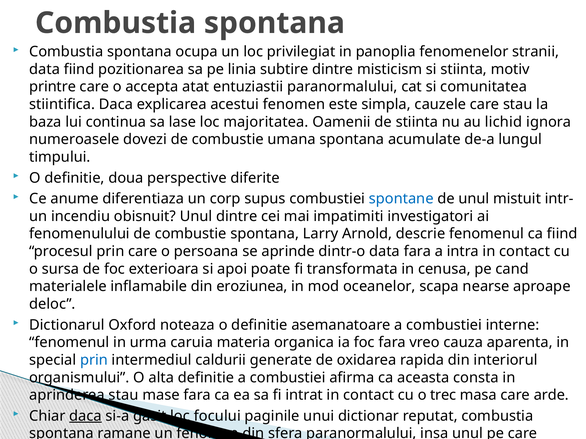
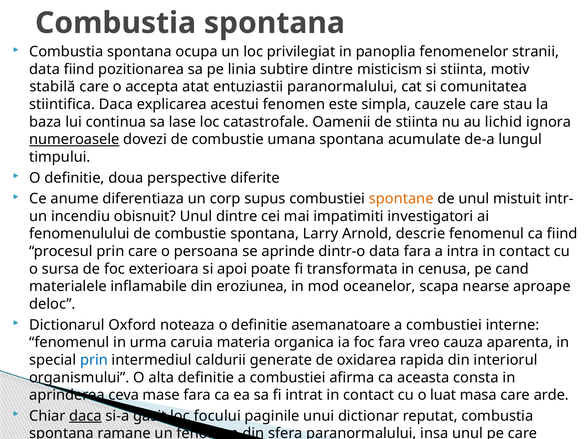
printre: printre -> stabilă (52, 87)
majoritatea: majoritatea -> catastrofale (266, 122)
numeroasele underline: none -> present (74, 140)
spontane colour: blue -> orange (401, 199)
aprinderea stau: stau -> ceva (124, 396)
trec: trec -> luat (443, 396)
